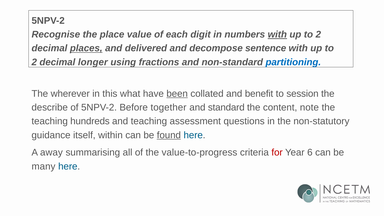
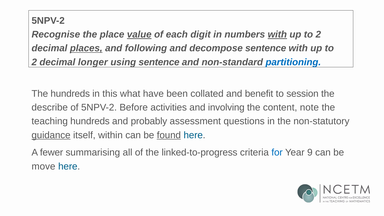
value underline: none -> present (139, 34)
delivered: delivered -> following (146, 48)
using fractions: fractions -> sentence (159, 62)
The wherever: wherever -> hundreds (70, 94)
been underline: present -> none (177, 94)
together: together -> activities (169, 107)
standard: standard -> involving (226, 107)
and teaching: teaching -> probably (149, 121)
guidance underline: none -> present (51, 135)
away: away -> fewer (52, 153)
value-to-progress: value-to-progress -> linked-to-progress (200, 153)
for colour: red -> blue (277, 153)
6: 6 -> 9 (310, 153)
many: many -> move (43, 166)
